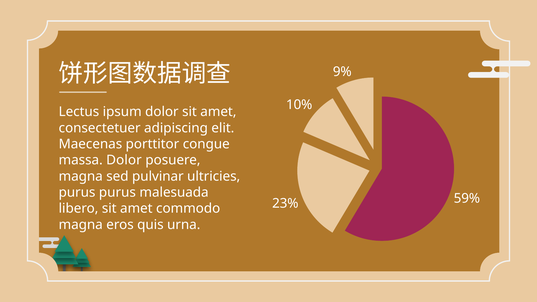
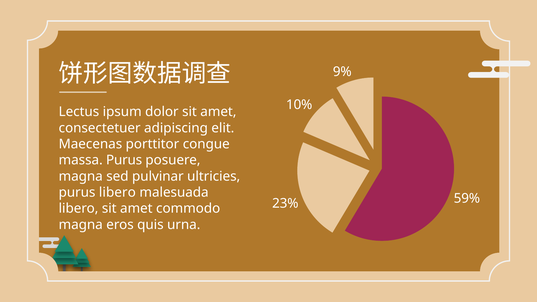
massa Dolor: Dolor -> Purus (124, 160)
purus purus: purus -> libero (117, 192)
